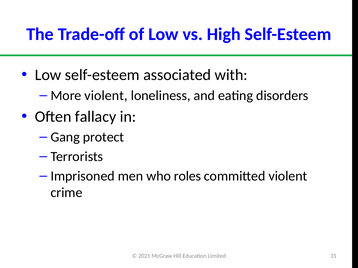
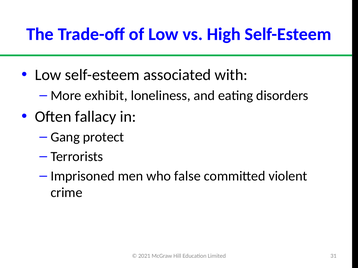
More violent: violent -> exhibit (106, 96)
roles: roles -> false (187, 176)
